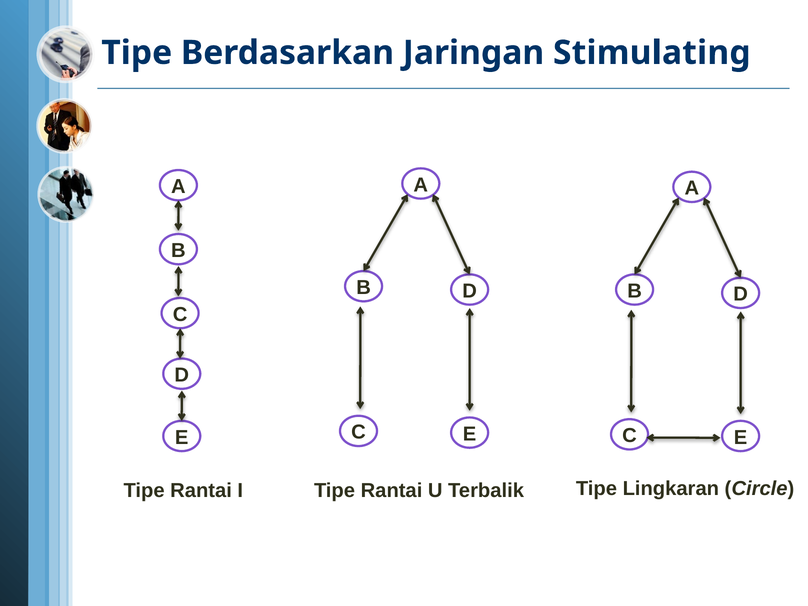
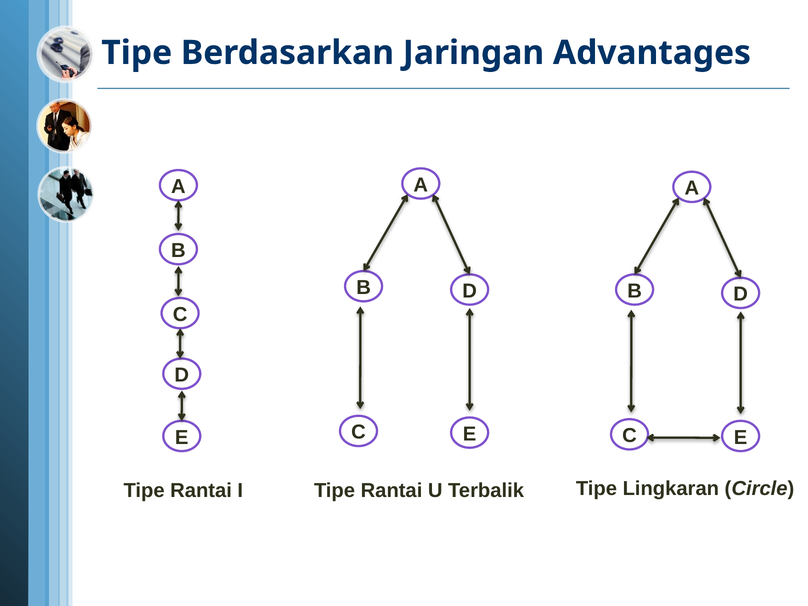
Stimulating: Stimulating -> Advantages (652, 53)
